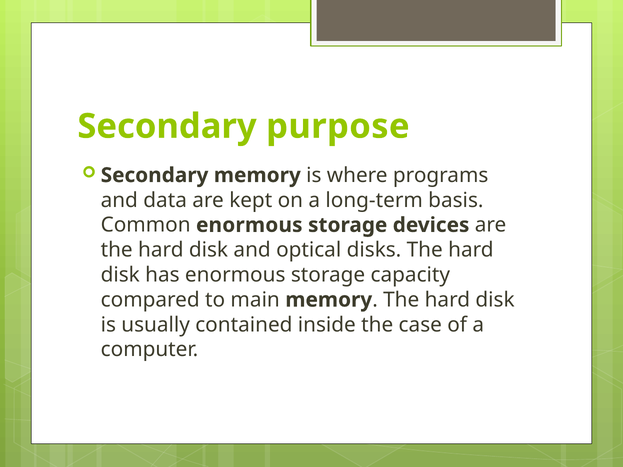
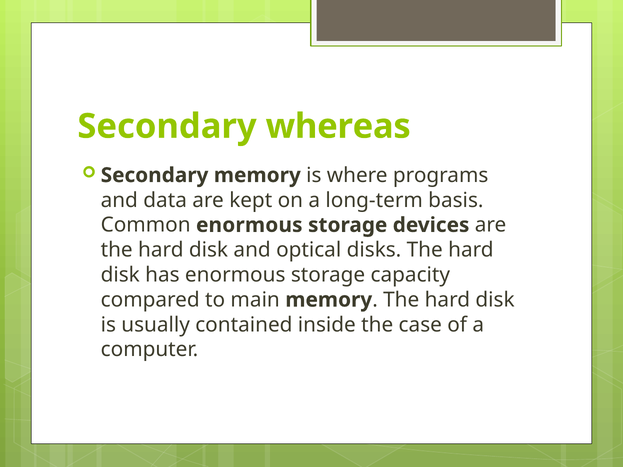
purpose: purpose -> whereas (338, 126)
